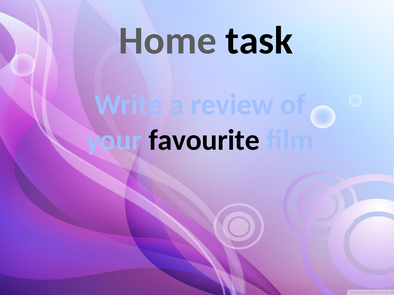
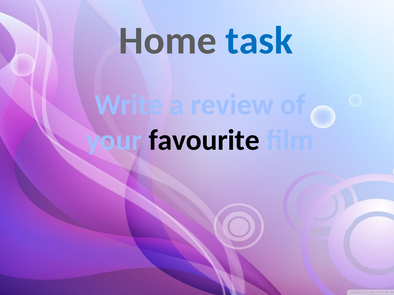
task colour: black -> blue (259, 41)
